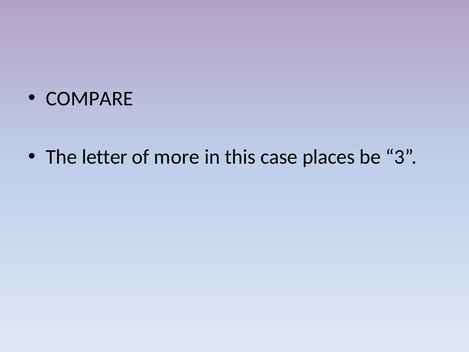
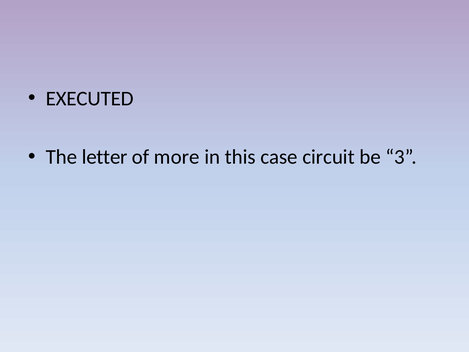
COMPARE: COMPARE -> EXECUTED (90, 98)
places: places -> circuit (329, 157)
